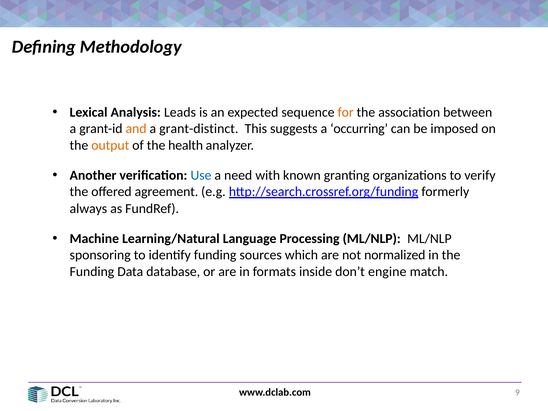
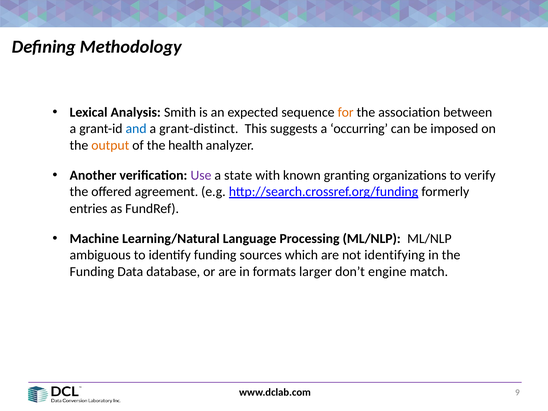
Leads: Leads -> Smith (180, 112)
and colour: orange -> blue (136, 129)
Use colour: blue -> purple (201, 175)
need: need -> state (238, 175)
always: always -> entries (88, 209)
sponsoring: sponsoring -> ambiguous (100, 255)
normalized: normalized -> identifying (395, 255)
inside: inside -> larger (316, 272)
